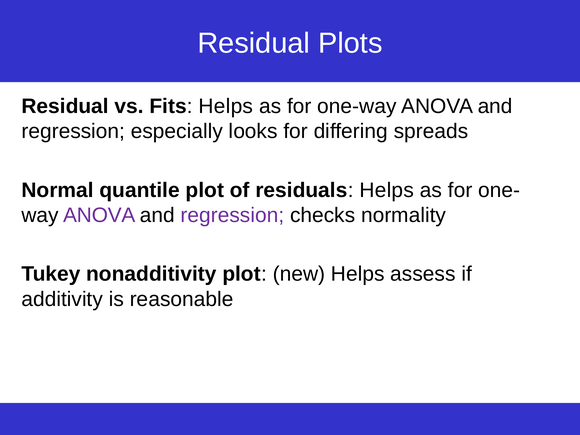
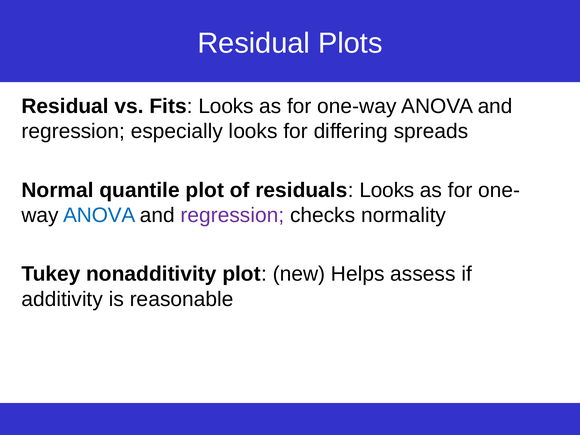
Fits Helps: Helps -> Looks (226, 106)
residuals Helps: Helps -> Looks (387, 190)
ANOVA colour: purple -> blue (99, 215)
